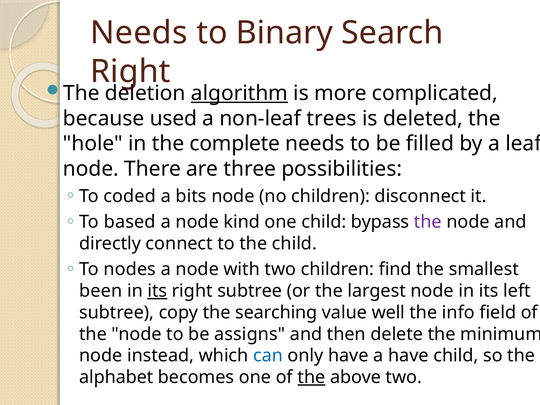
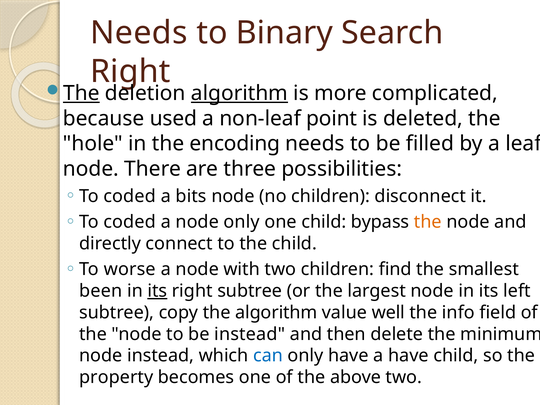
The underline: none -> present (81, 93)
trees: trees -> point (332, 118)
complete: complete -> encoding (235, 144)
based: based -> coded (130, 222)
node kind: kind -> only (242, 222)
the colour: purple -> orange (428, 222)
nodes: nodes -> worse (130, 269)
the searching: searching -> algorithm (276, 312)
be assigns: assigns -> instead (250, 334)
alphabet: alphabet -> property (116, 377)
the underline: present -> none (311, 377)
